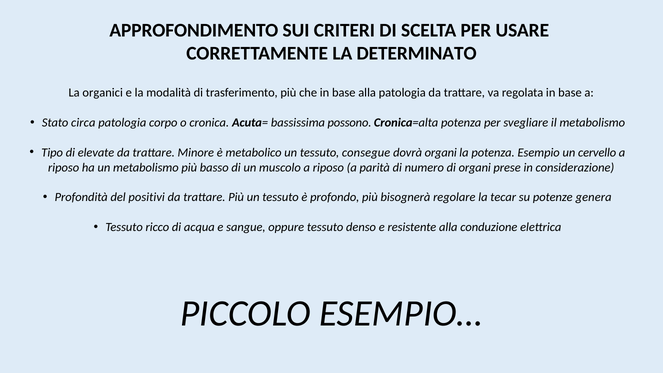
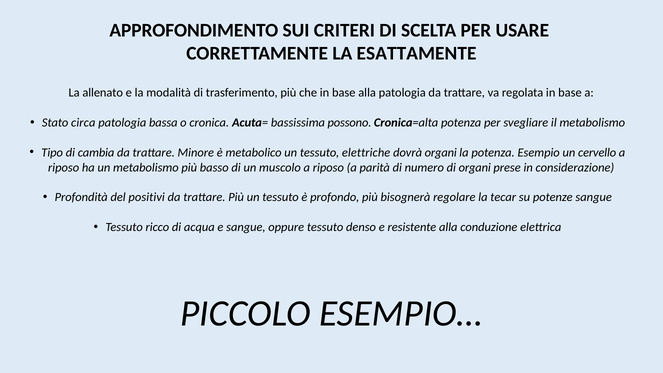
DETERMINATO: DETERMINATO -> ESATTAMENTE (417, 53)
organici: organici -> allenato (103, 93)
corpo: corpo -> bassa (163, 123)
elevate: elevate -> cambia (96, 152)
consegue: consegue -> elettriche (366, 152)
potenze genera: genera -> sangue (594, 197)
